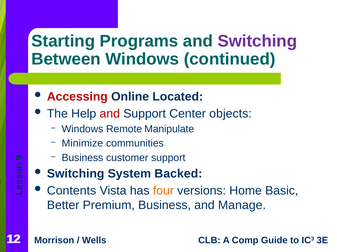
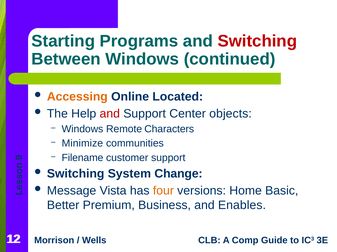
Switching colour: purple -> red (257, 41)
Accessing colour: red -> orange (77, 97)
Manipulate: Manipulate -> Characters (169, 129)
Business: Business -> Filename (82, 158)
Backed: Backed -> Change (178, 174)
Contents: Contents -> Message (72, 191)
Manage: Manage -> Enables (242, 206)
